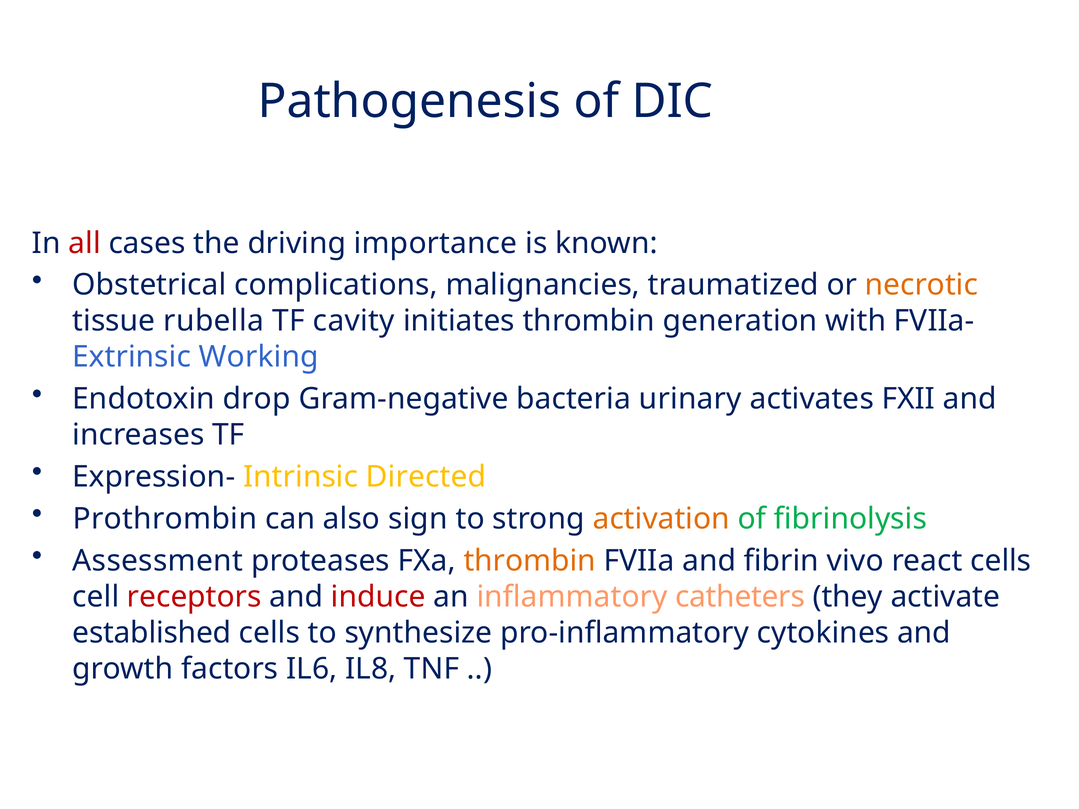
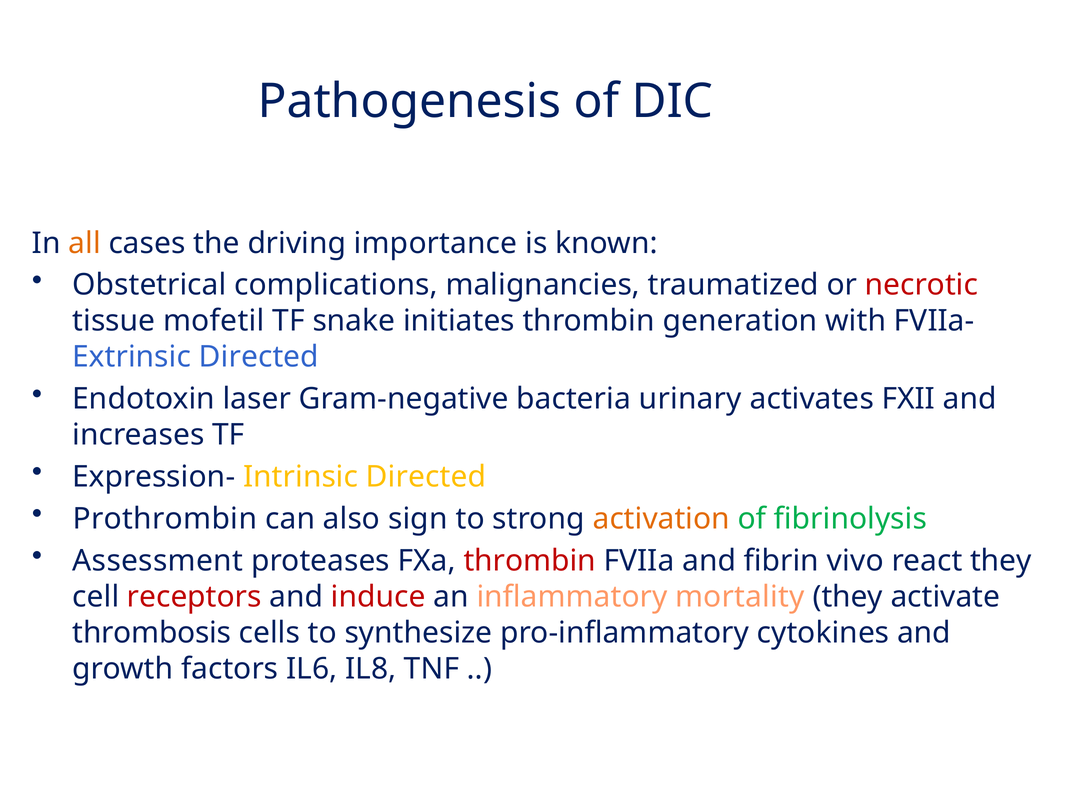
all colour: red -> orange (85, 243)
necrotic colour: orange -> red (921, 285)
rubella: rubella -> mofetil (214, 321)
cavity: cavity -> snake (354, 321)
Extrinsic Working: Working -> Directed (259, 357)
drop: drop -> laser (257, 399)
thrombin colour: orange -> red (530, 561)
react cells: cells -> they (1001, 561)
catheters: catheters -> mortality (740, 597)
established: established -> thrombosis (152, 633)
